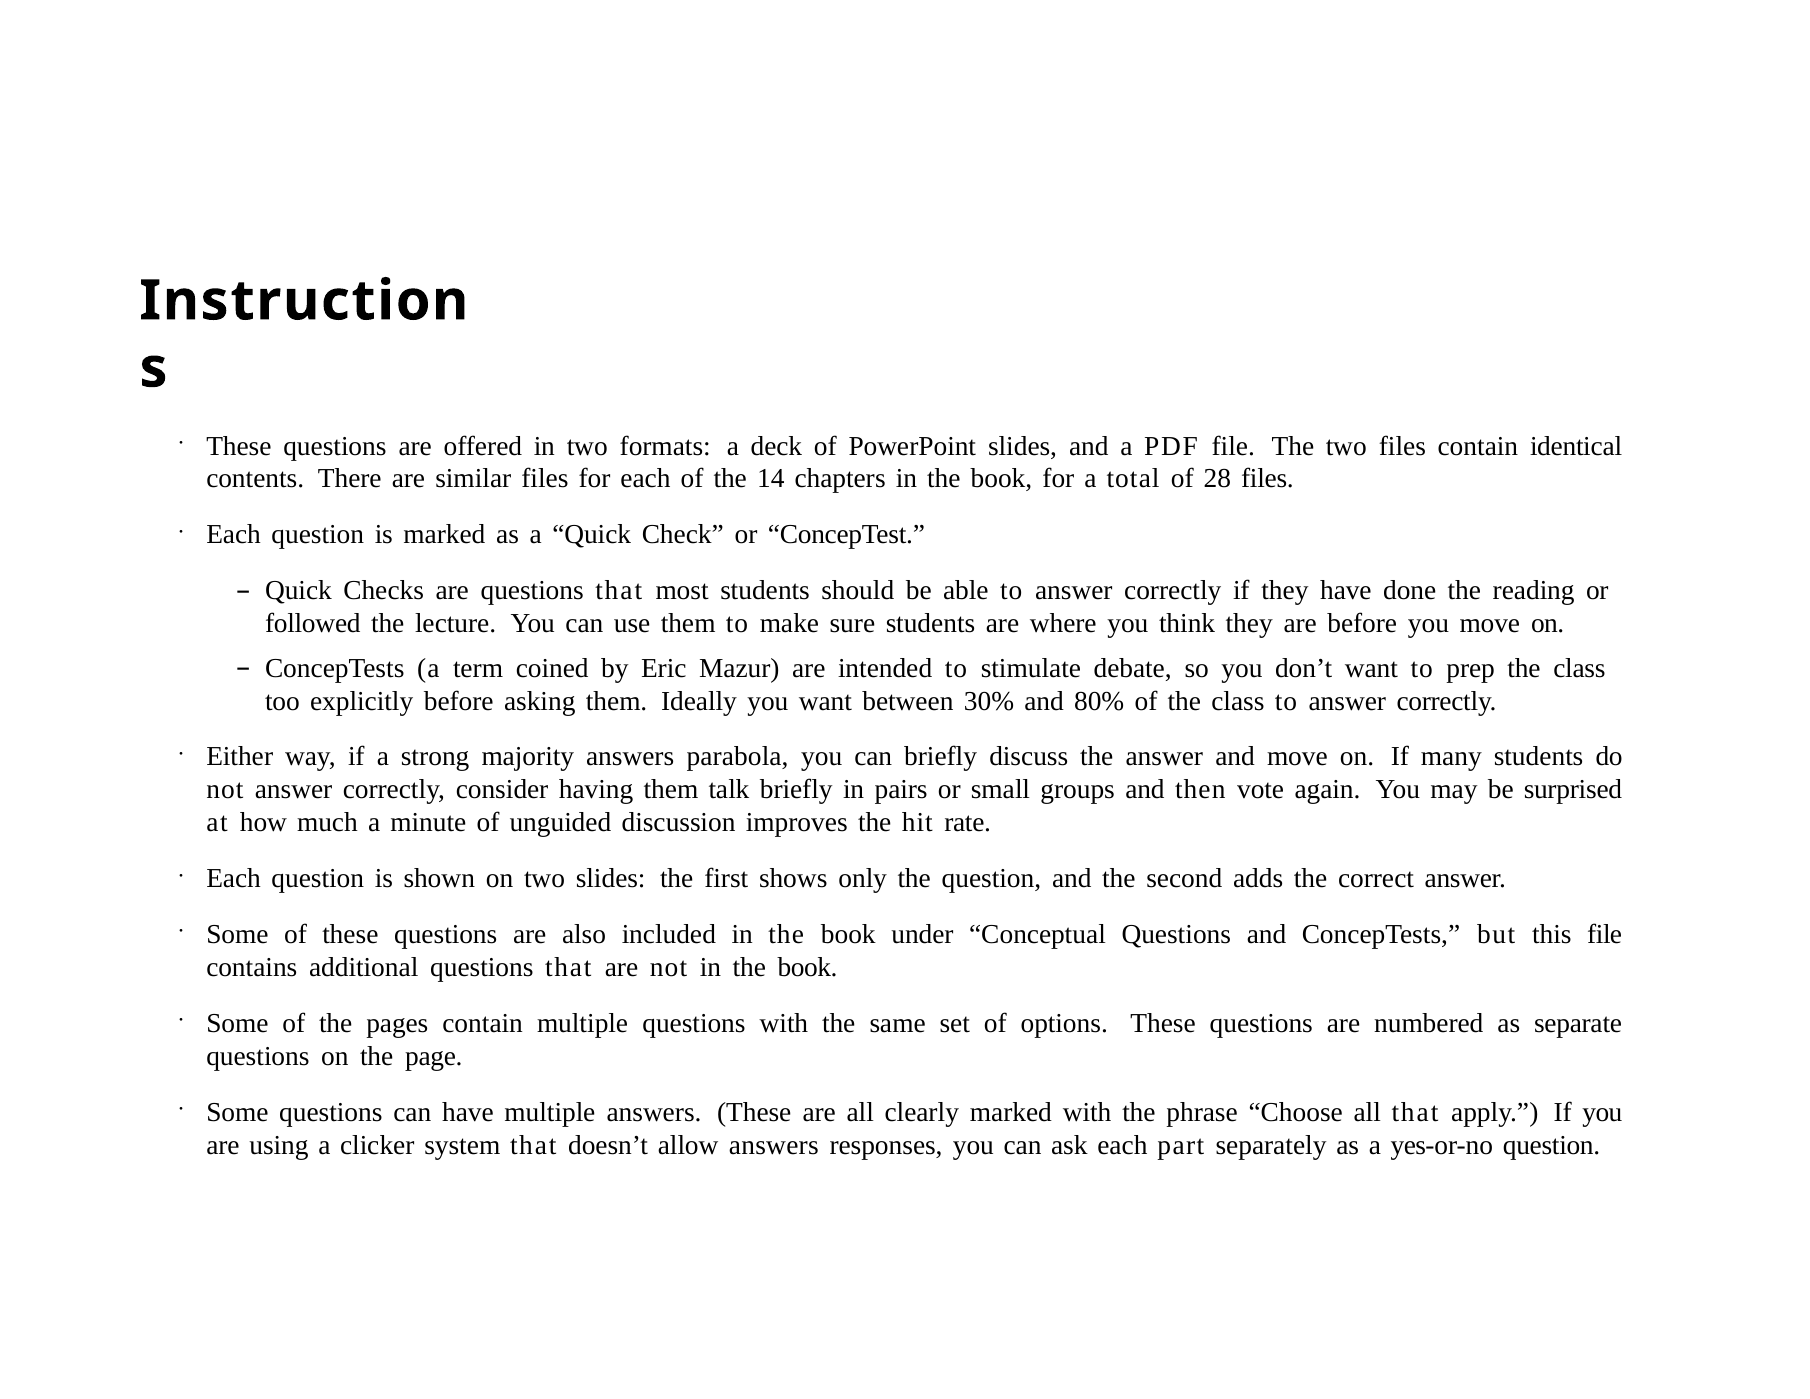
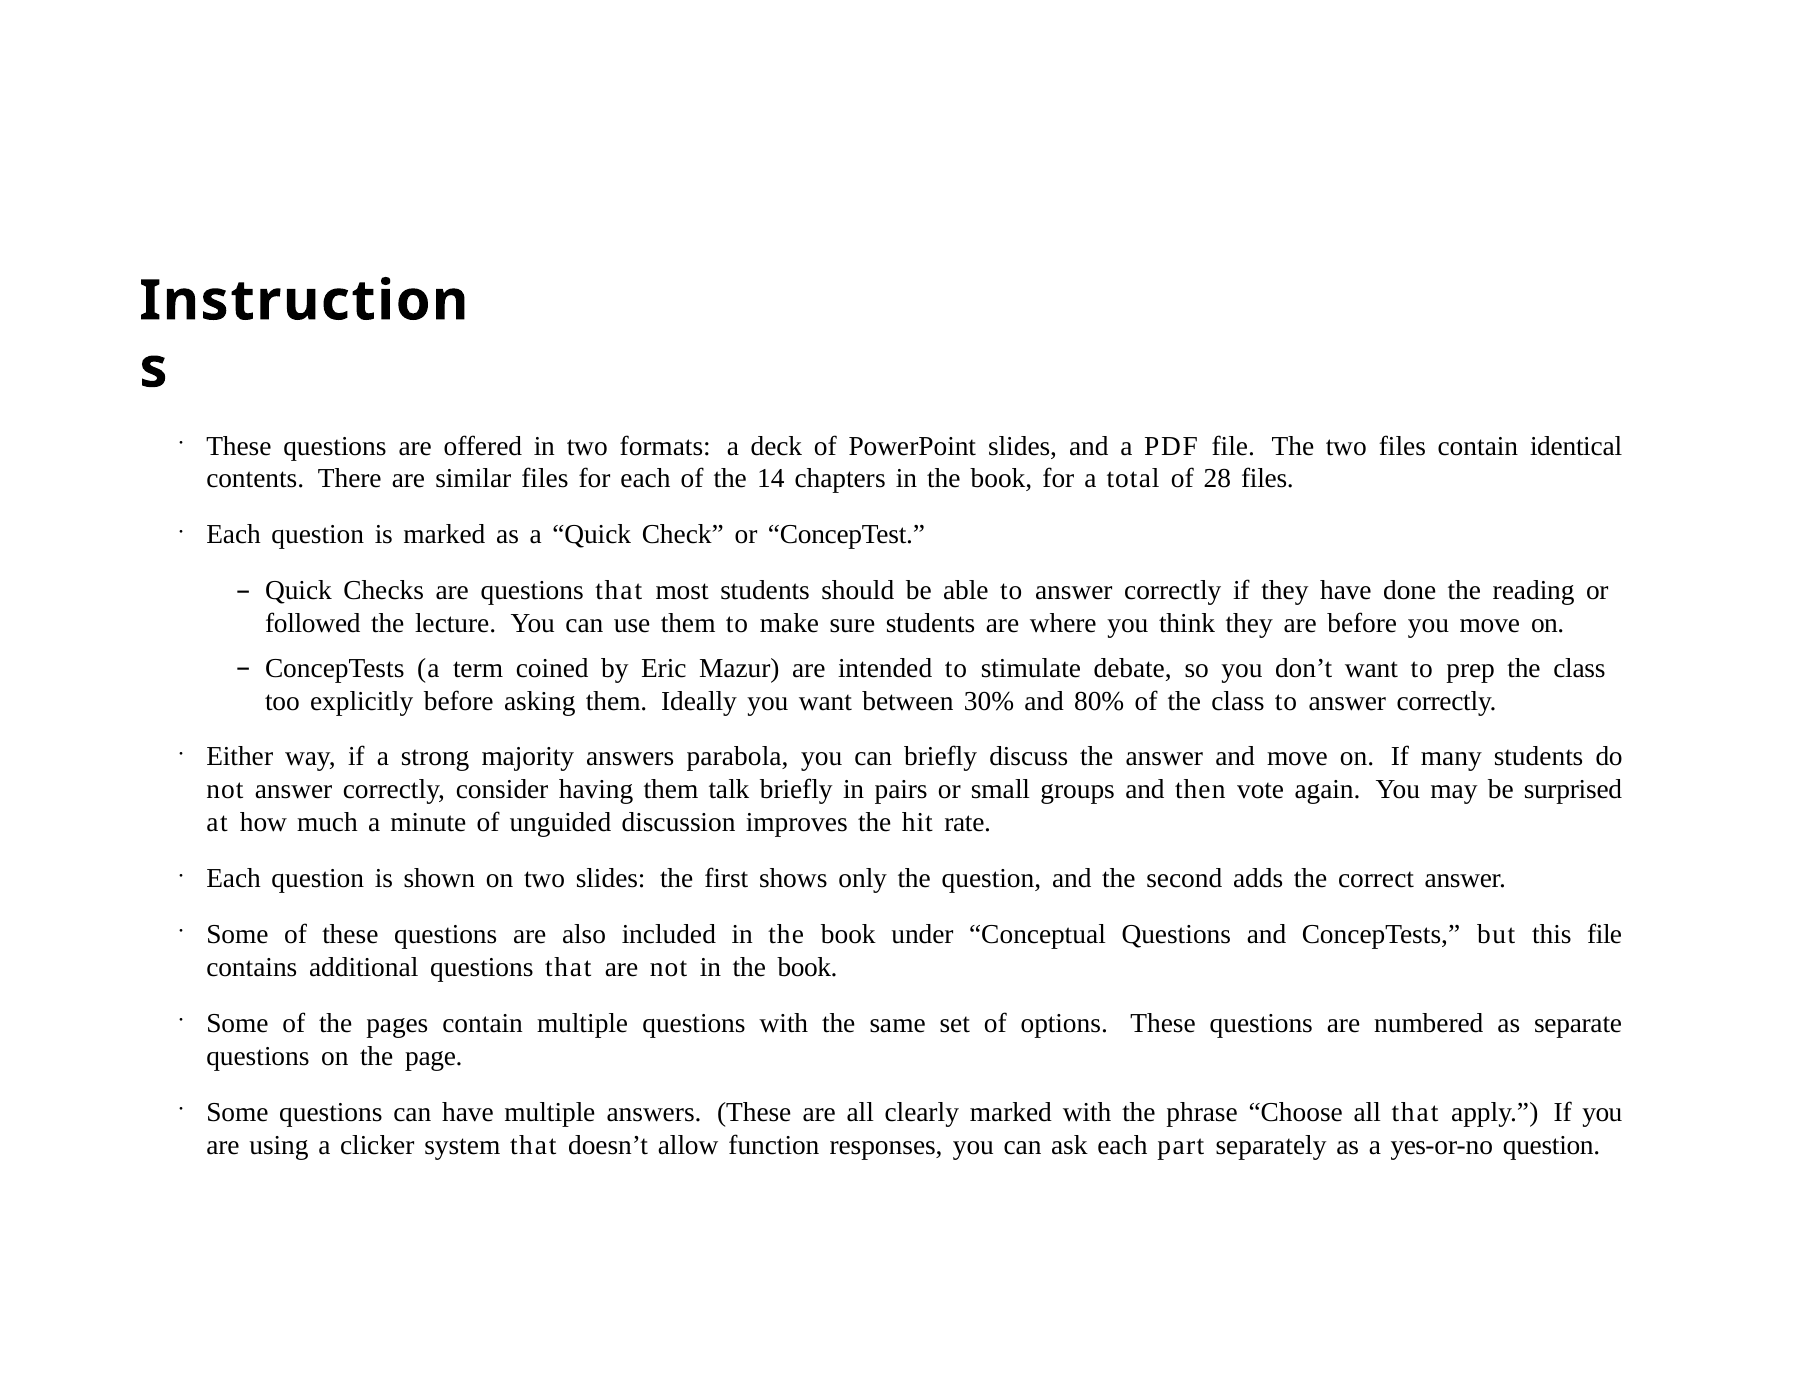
allow answers: answers -> function (774, 1145)
